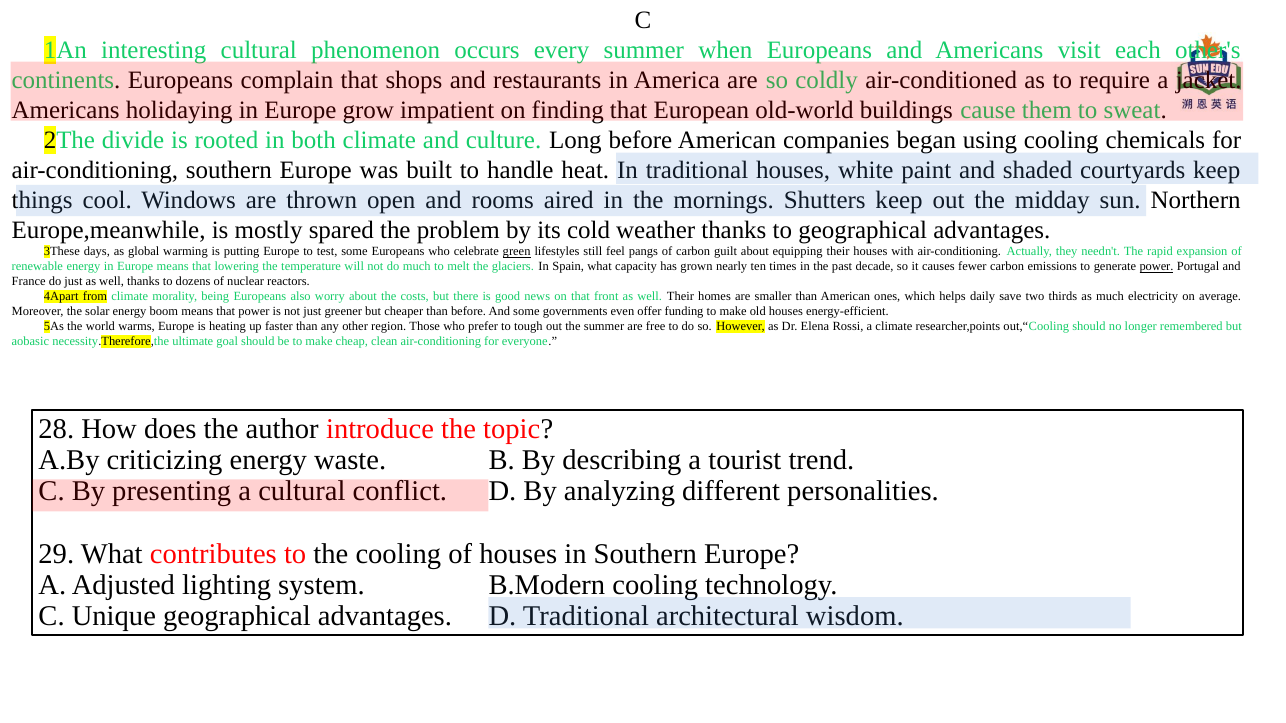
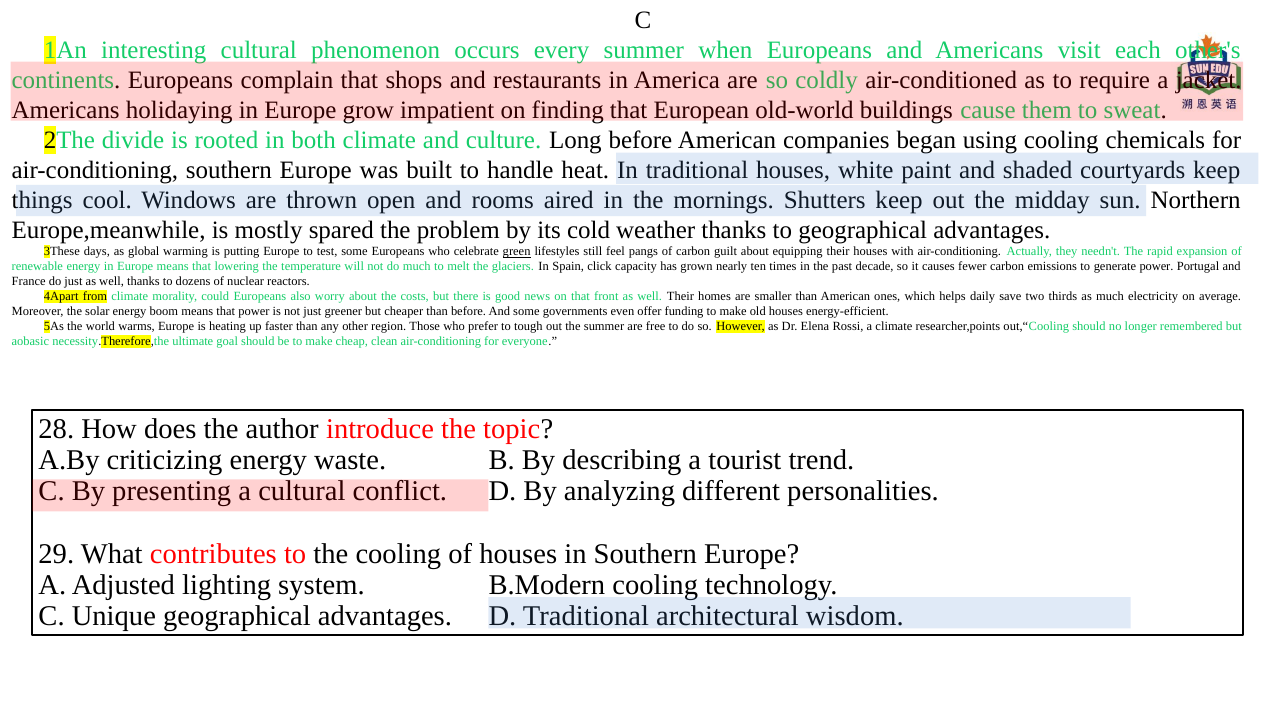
Spain what: what -> click (600, 267)
power underline: present -> none (1156, 267)
being: being -> could (215, 297)
